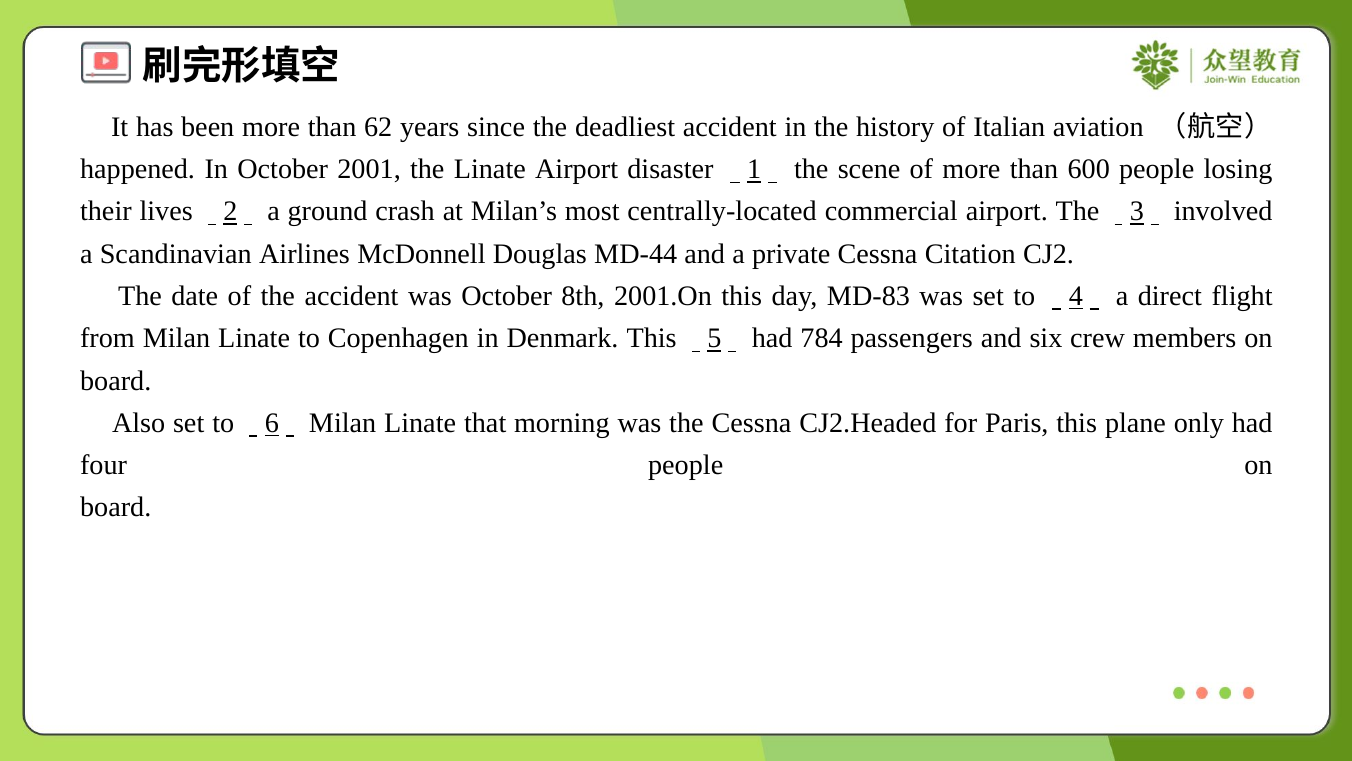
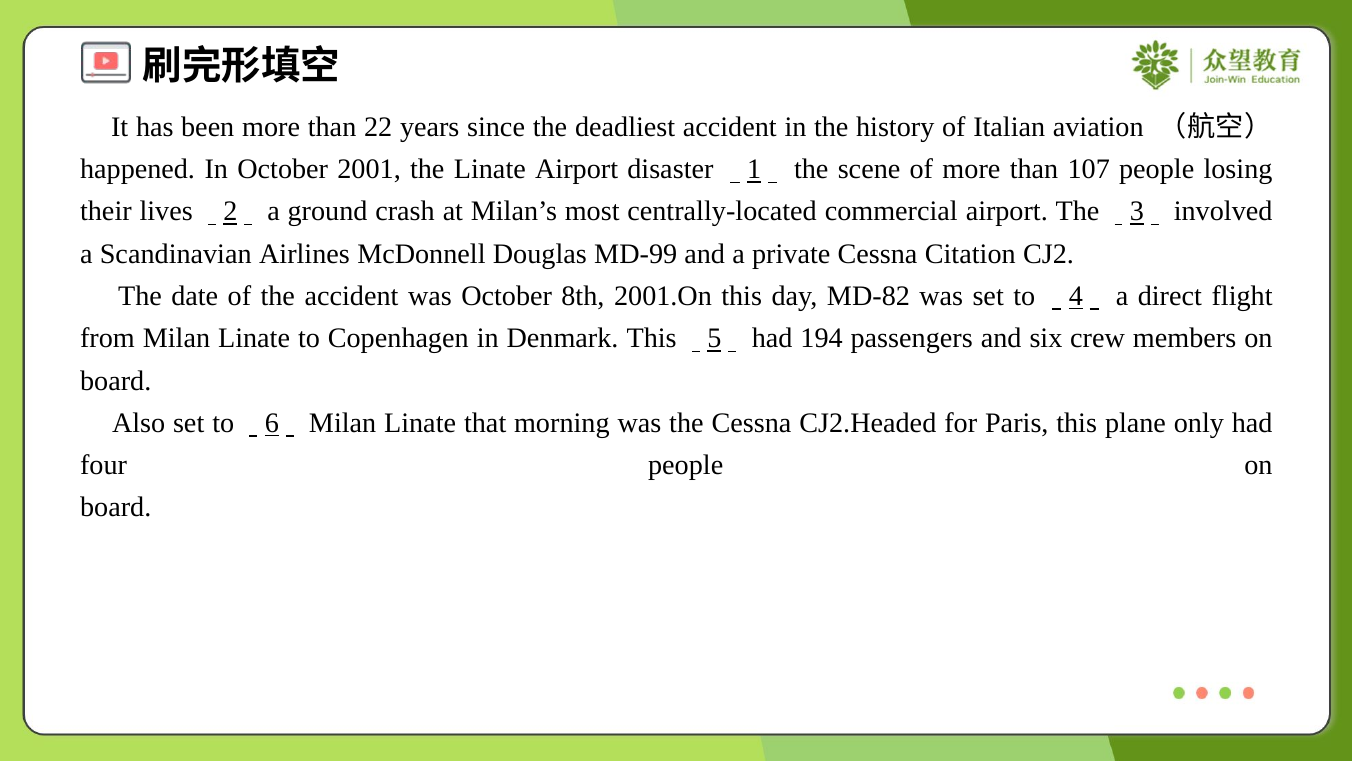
62: 62 -> 22 (378, 127)
600: 600 -> 107 (1089, 169)
MD-44: MD-44 -> MD-99 (636, 254)
MD-83: MD-83 -> MD-82 (868, 296)
784: 784 -> 194 (822, 338)
